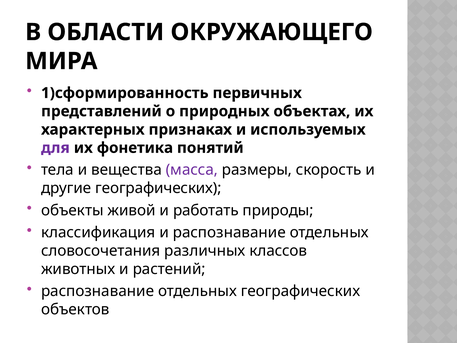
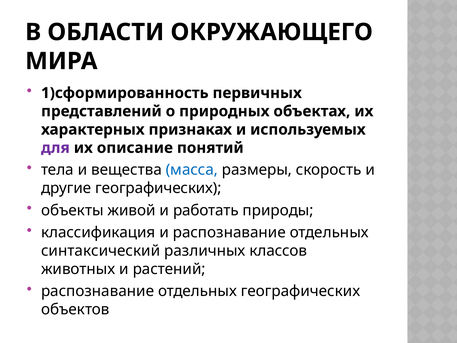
фонетика: фонетика -> описание (135, 148)
масса colour: purple -> blue (192, 170)
словосочетания: словосочетания -> синтаксический (101, 251)
